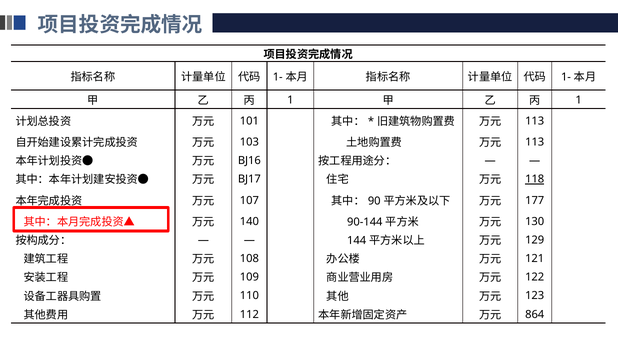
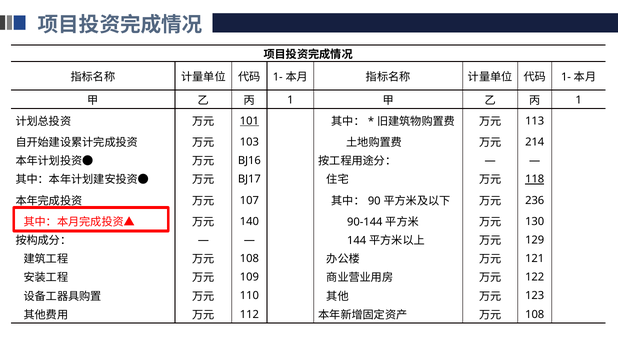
101 underline: none -> present (249, 121)
113: 113 -> 214 (535, 142)
177: 177 -> 236 (535, 201)
864: 864 -> 108 (535, 315)
